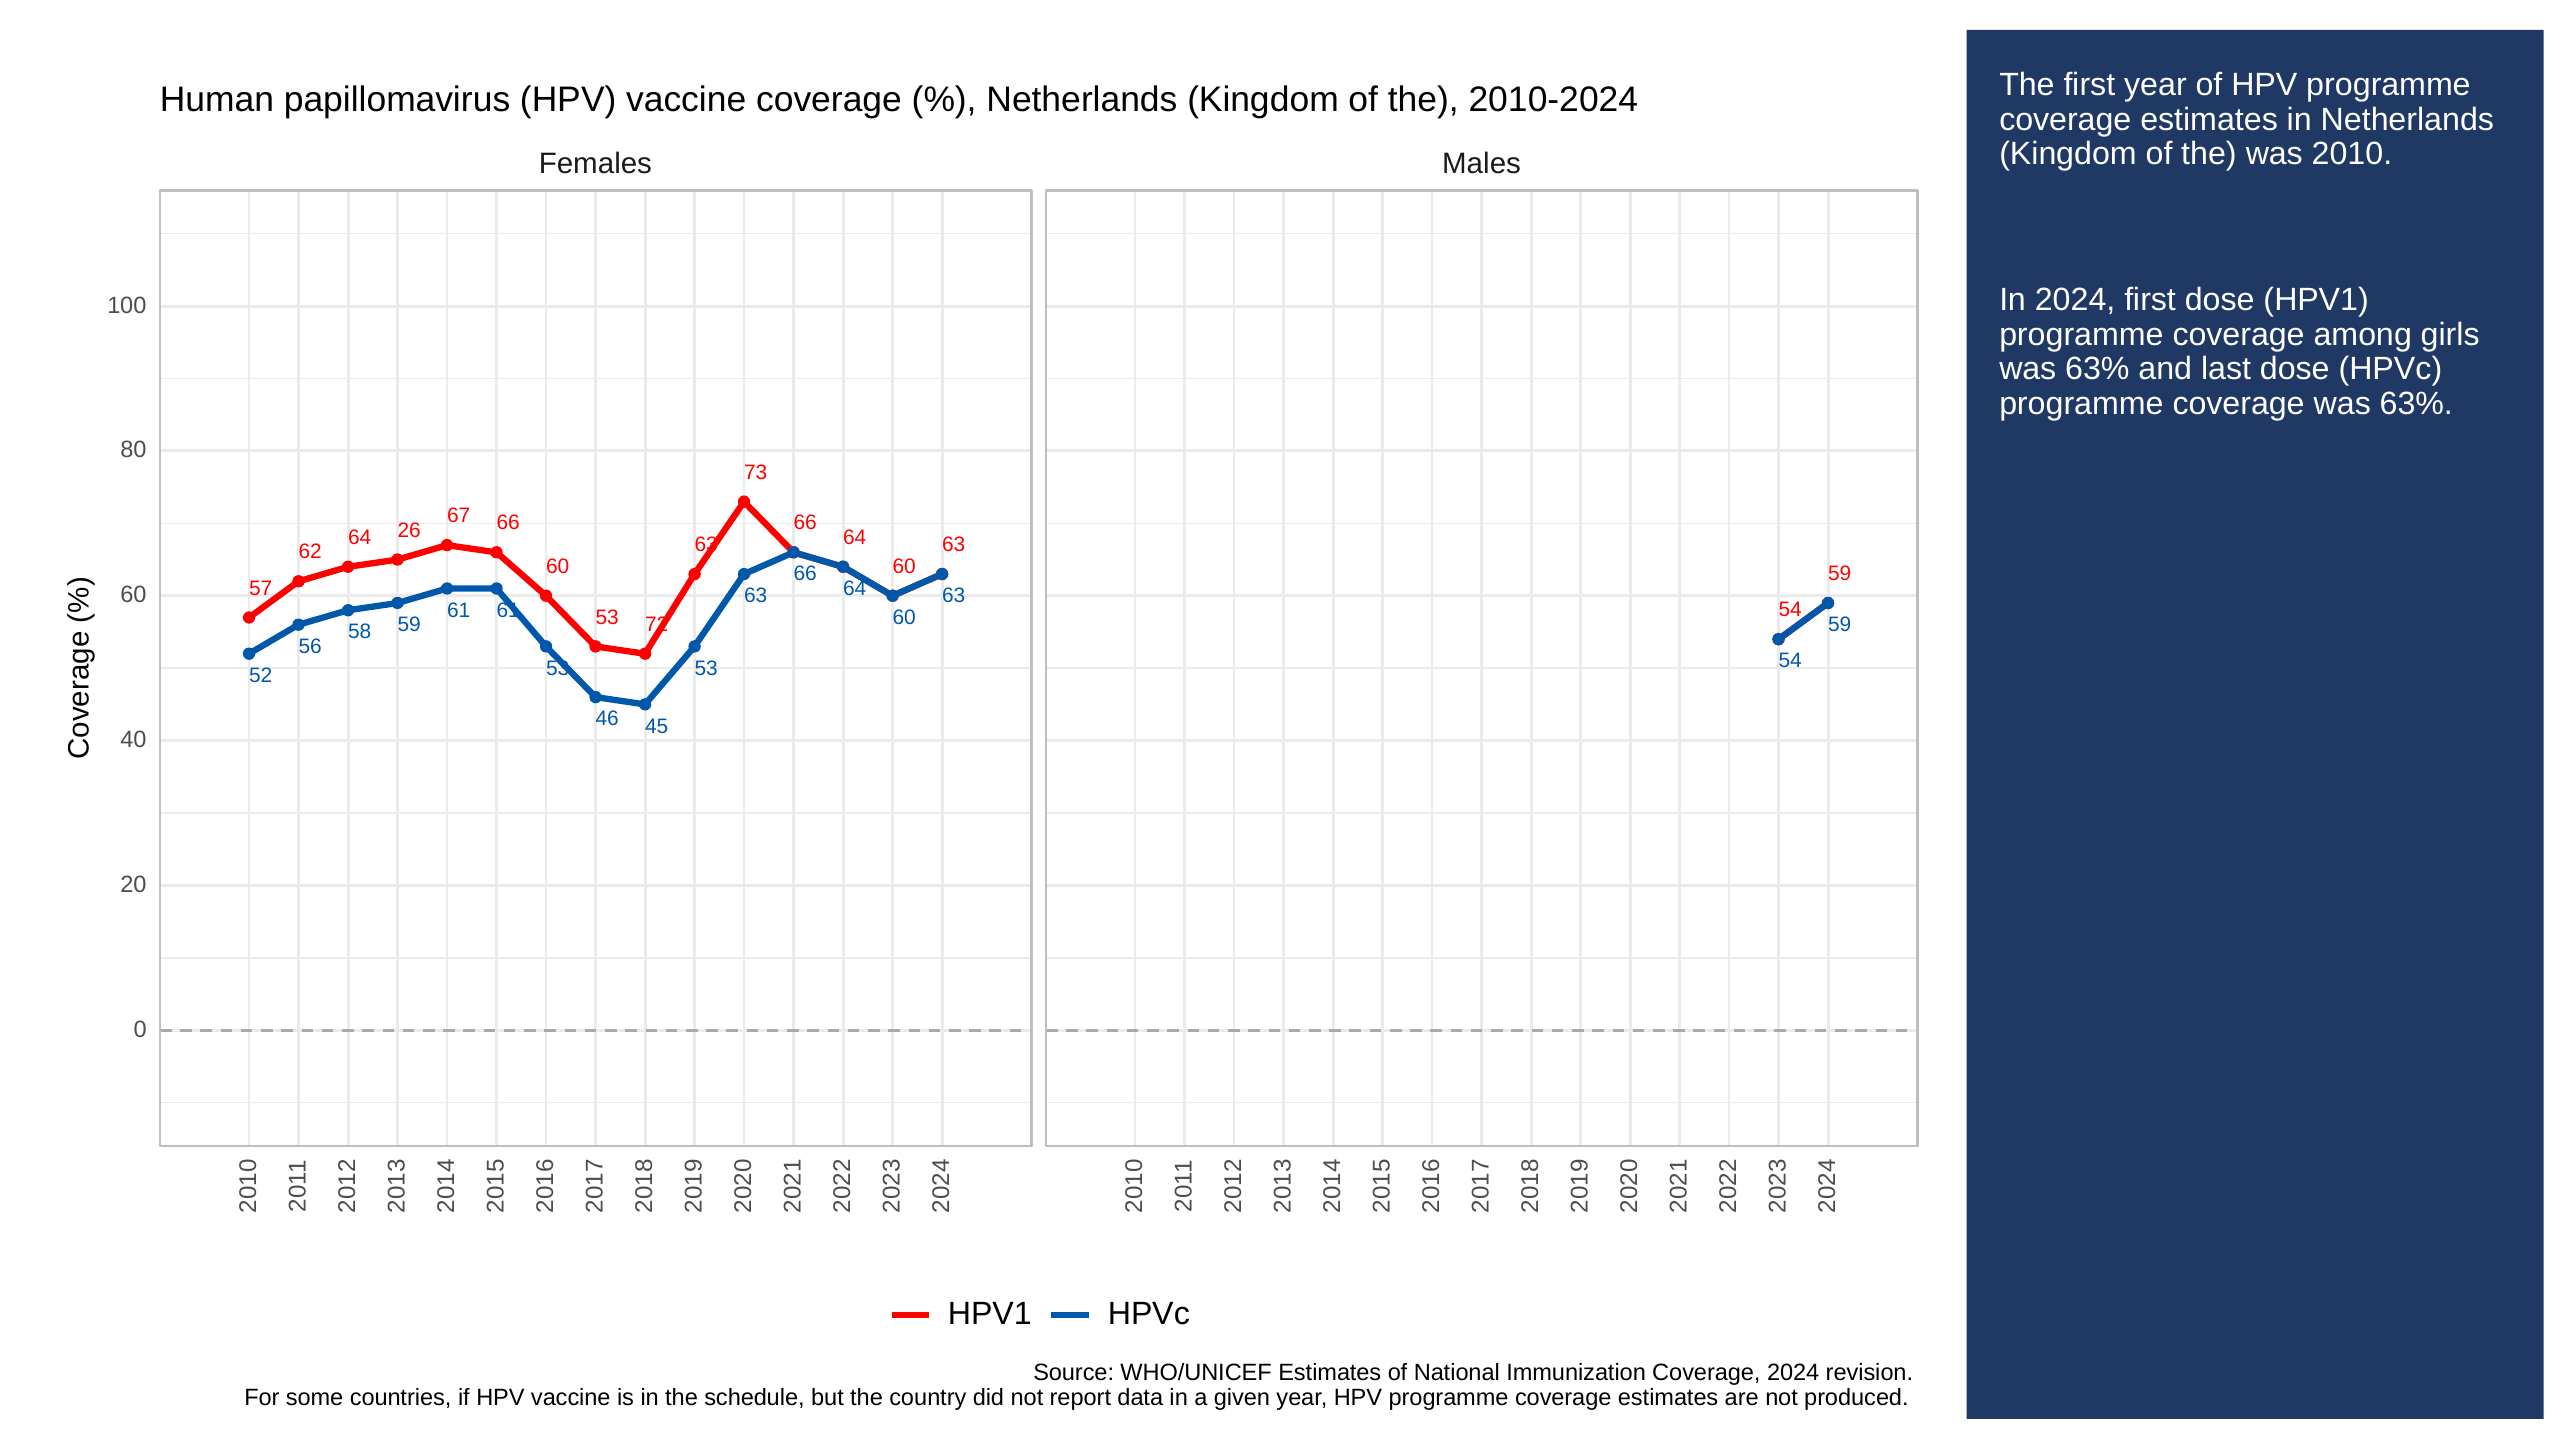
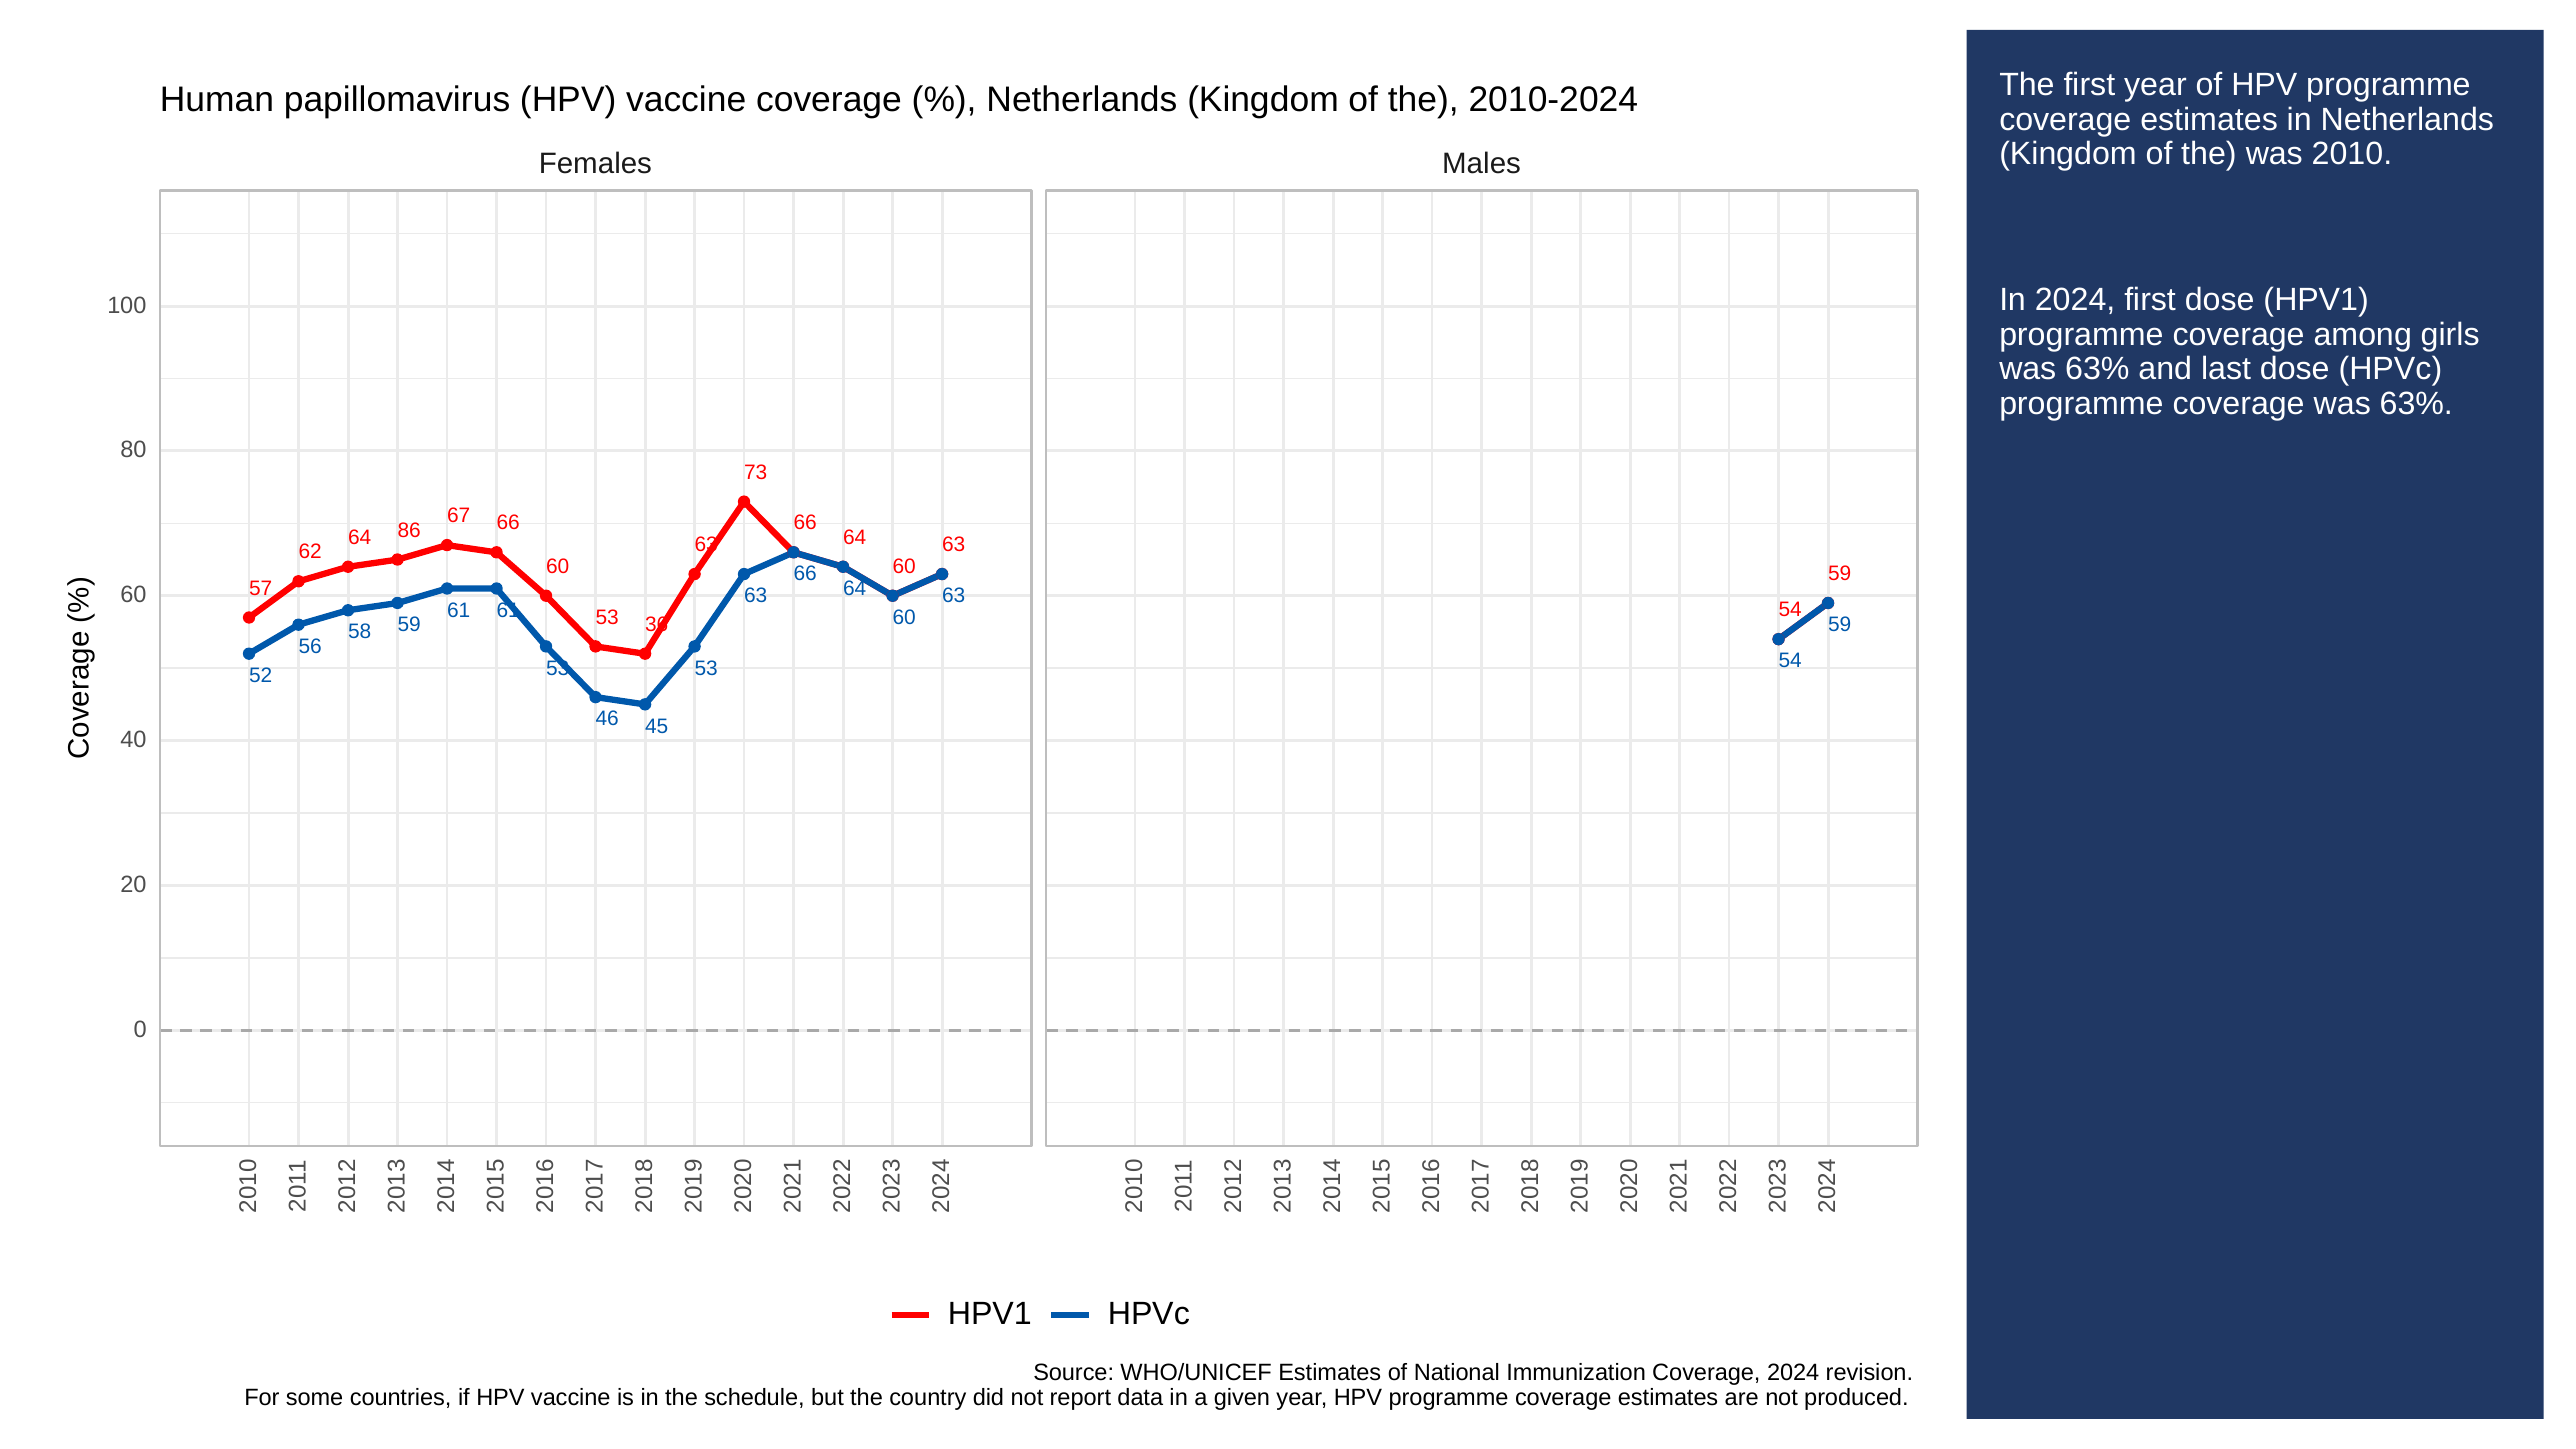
26: 26 -> 86 (409, 530)
72: 72 -> 36 (657, 624)
